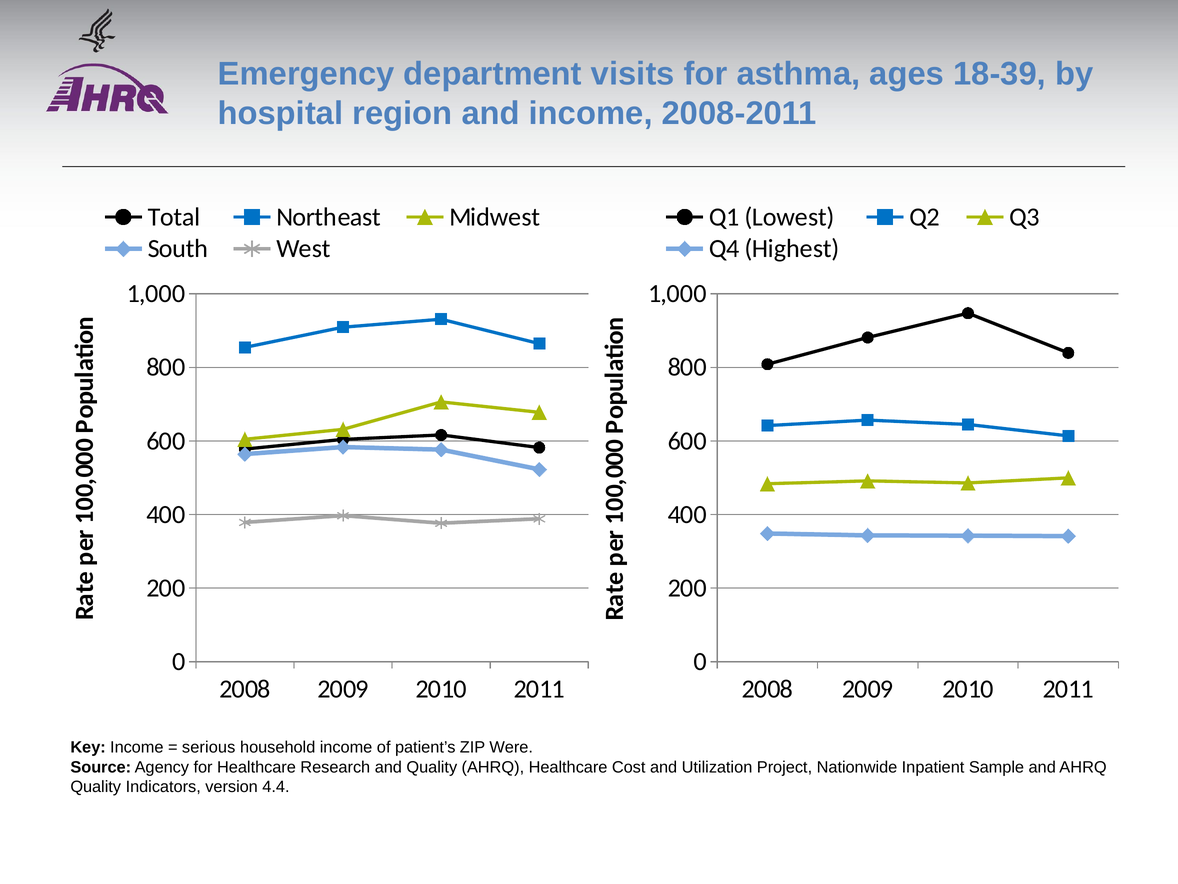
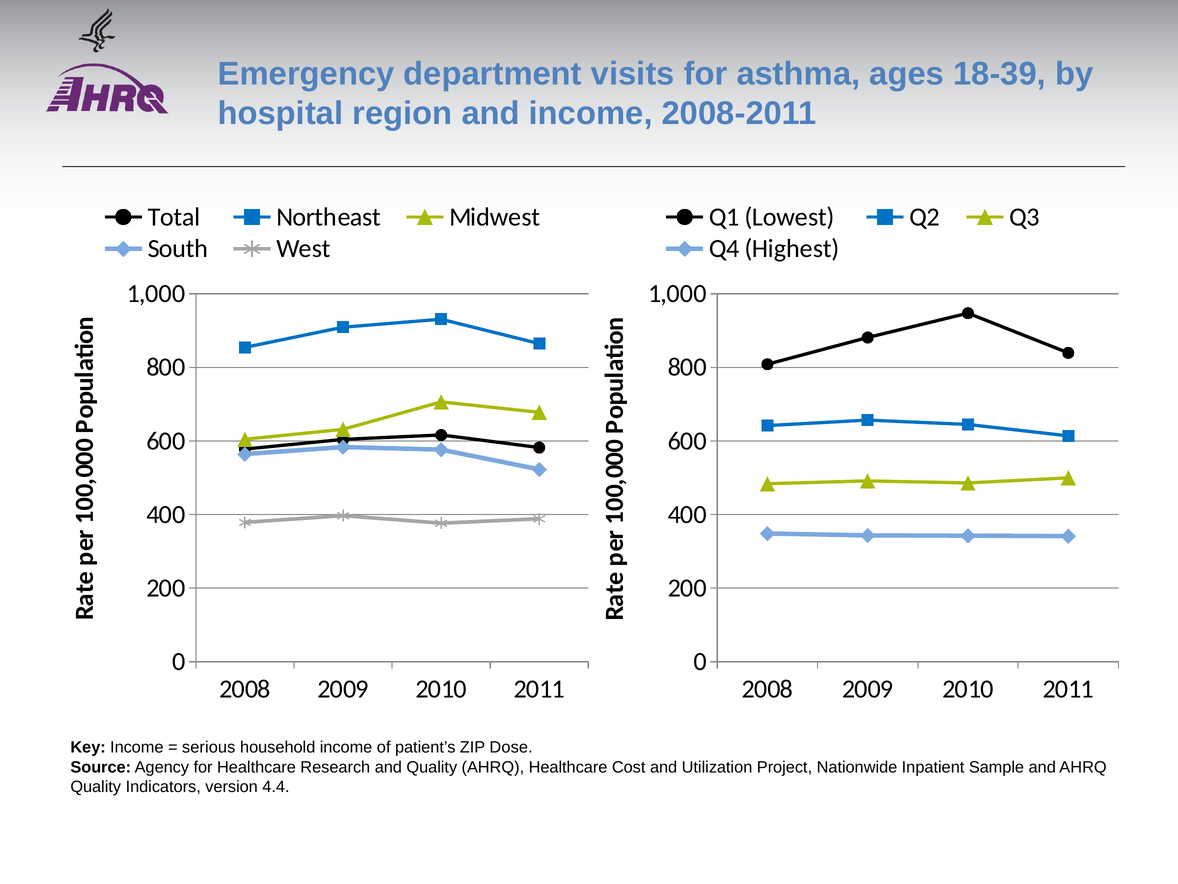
Were: Were -> Dose (511, 747)
